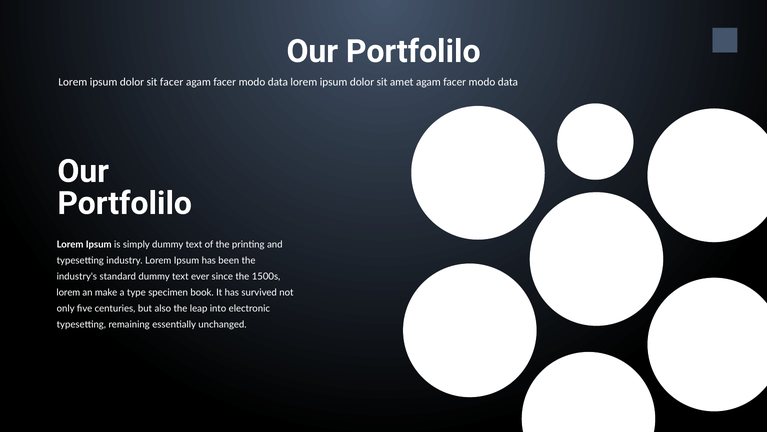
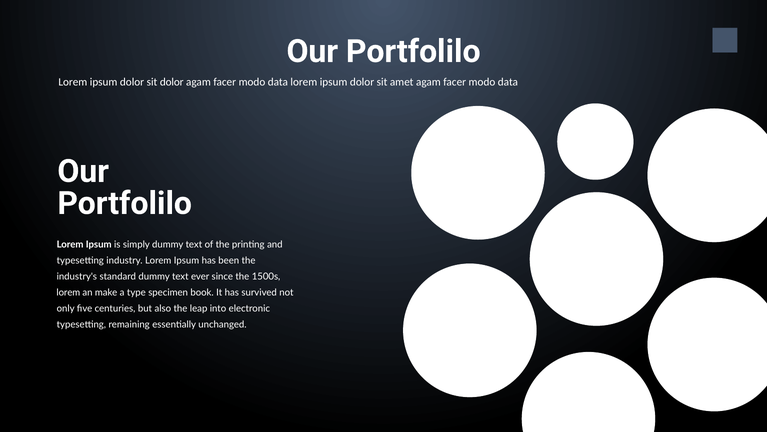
sit facer: facer -> dolor (172, 82)
